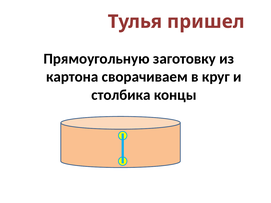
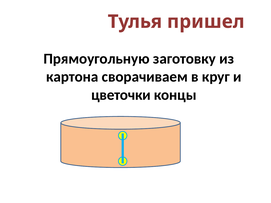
столбика: столбика -> цветочки (121, 95)
